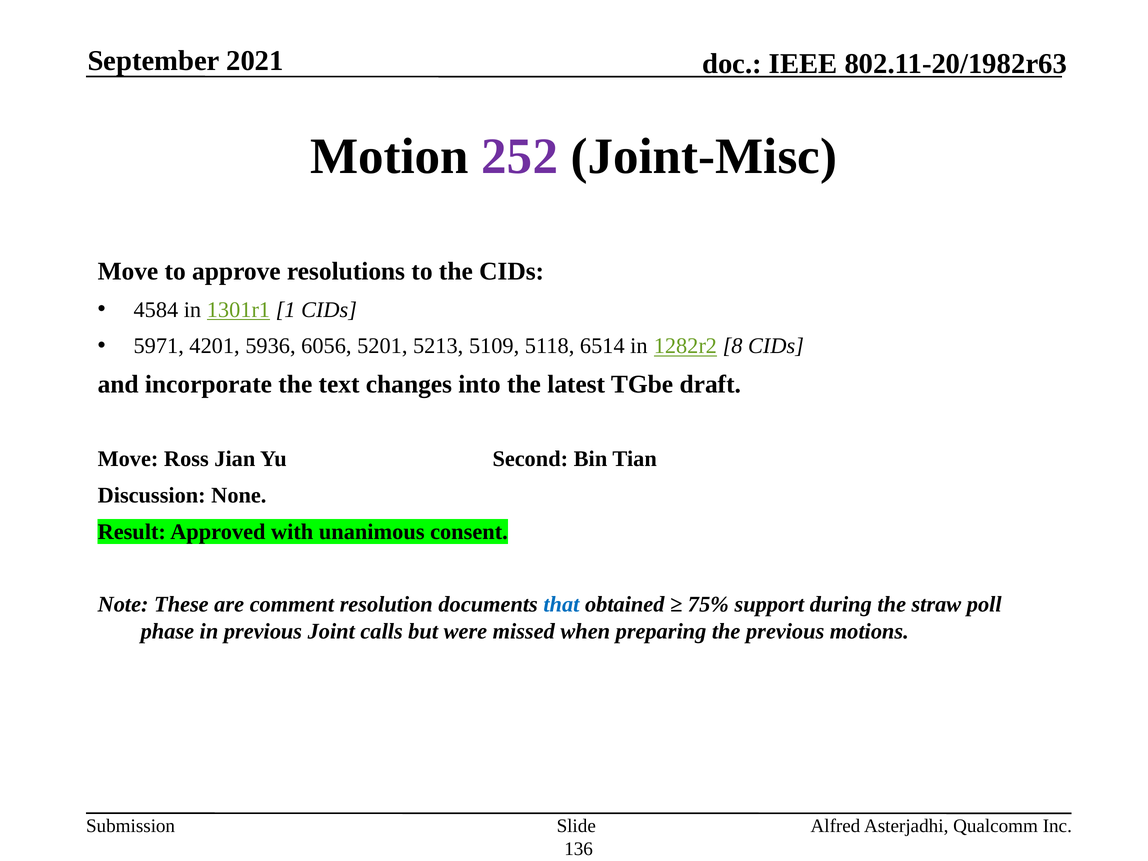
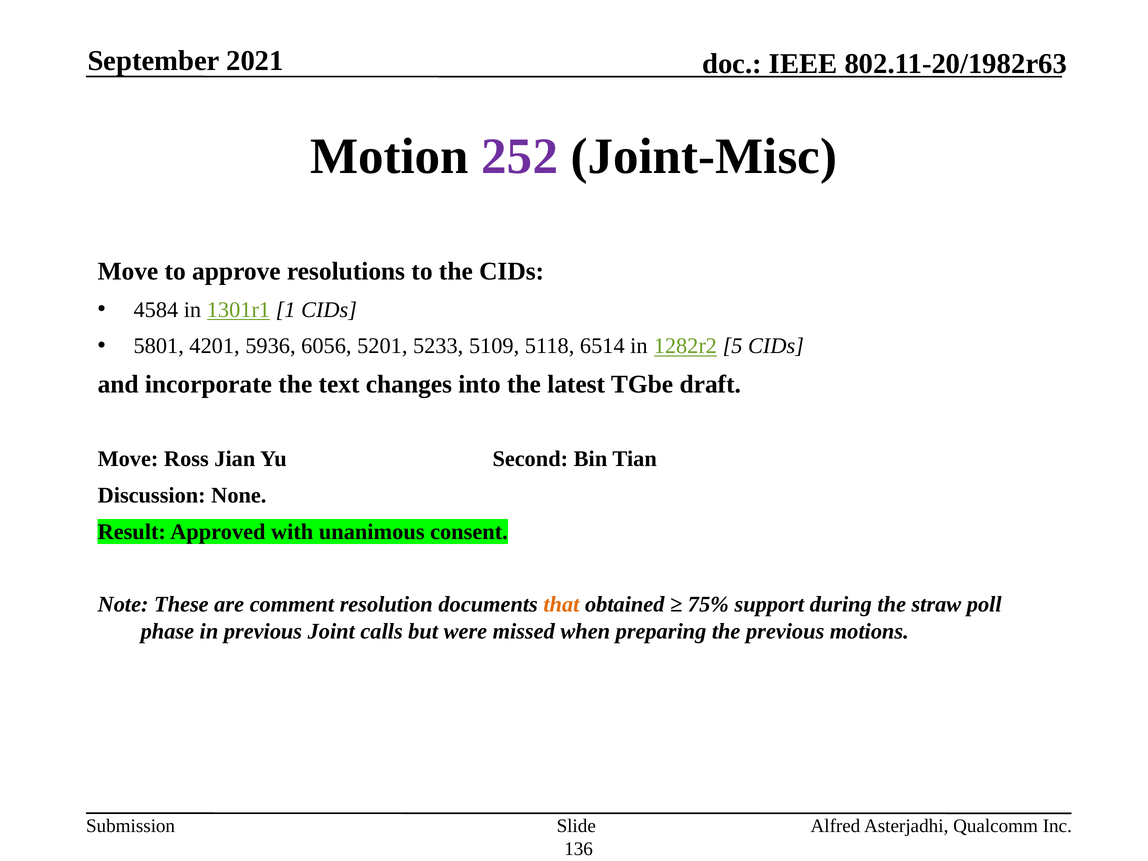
5971: 5971 -> 5801 (159, 346)
5213: 5213 -> 5233 (438, 346)
8: 8 -> 5 (733, 346)
that colour: blue -> orange (561, 605)
